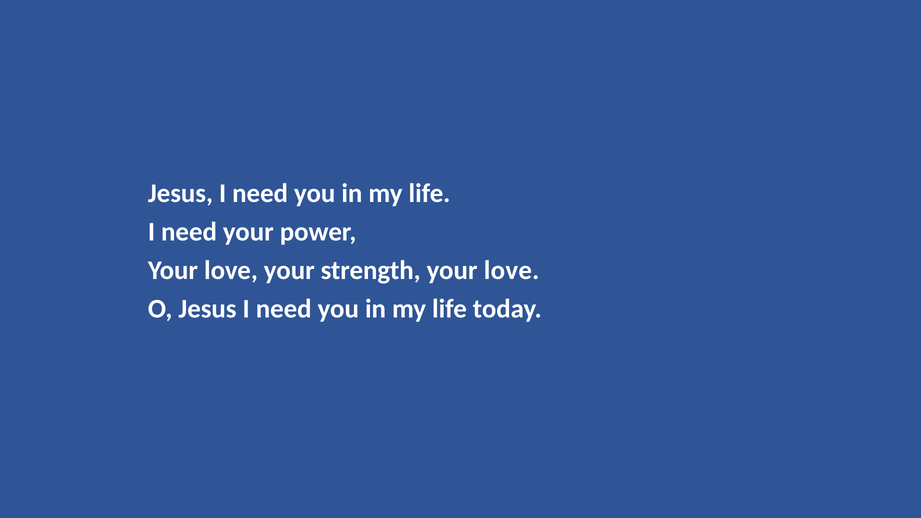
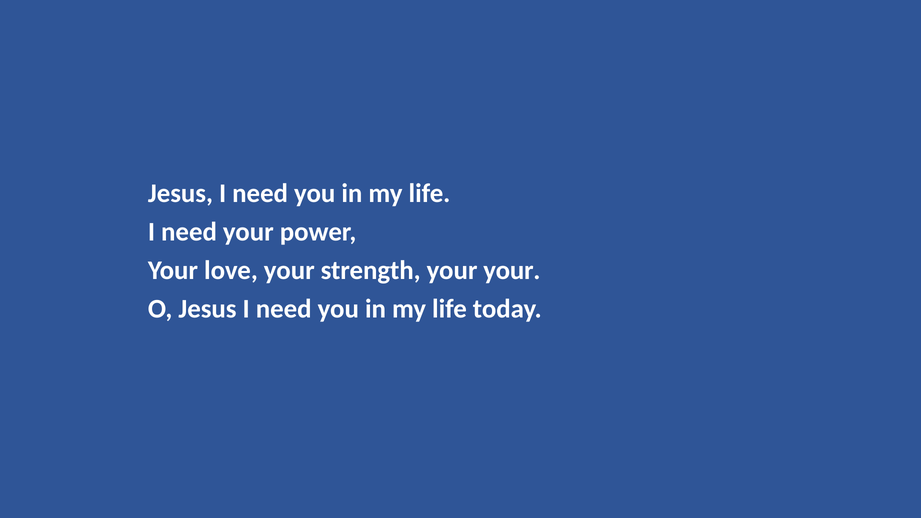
strength your love: love -> your (512, 271)
